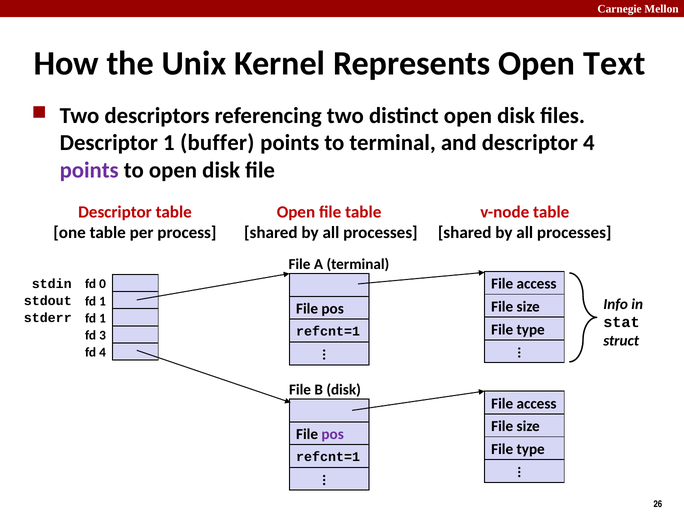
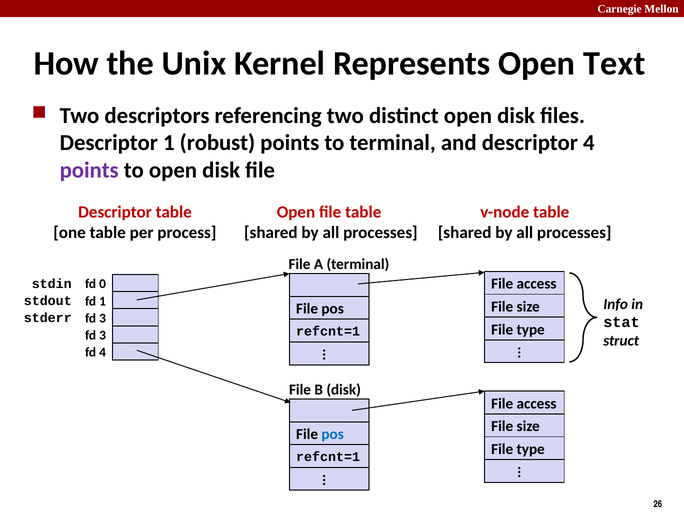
buffer: buffer -> robust (217, 143)
1: 1 -> 3 (103, 318)
pos colour: purple -> blue (333, 434)
